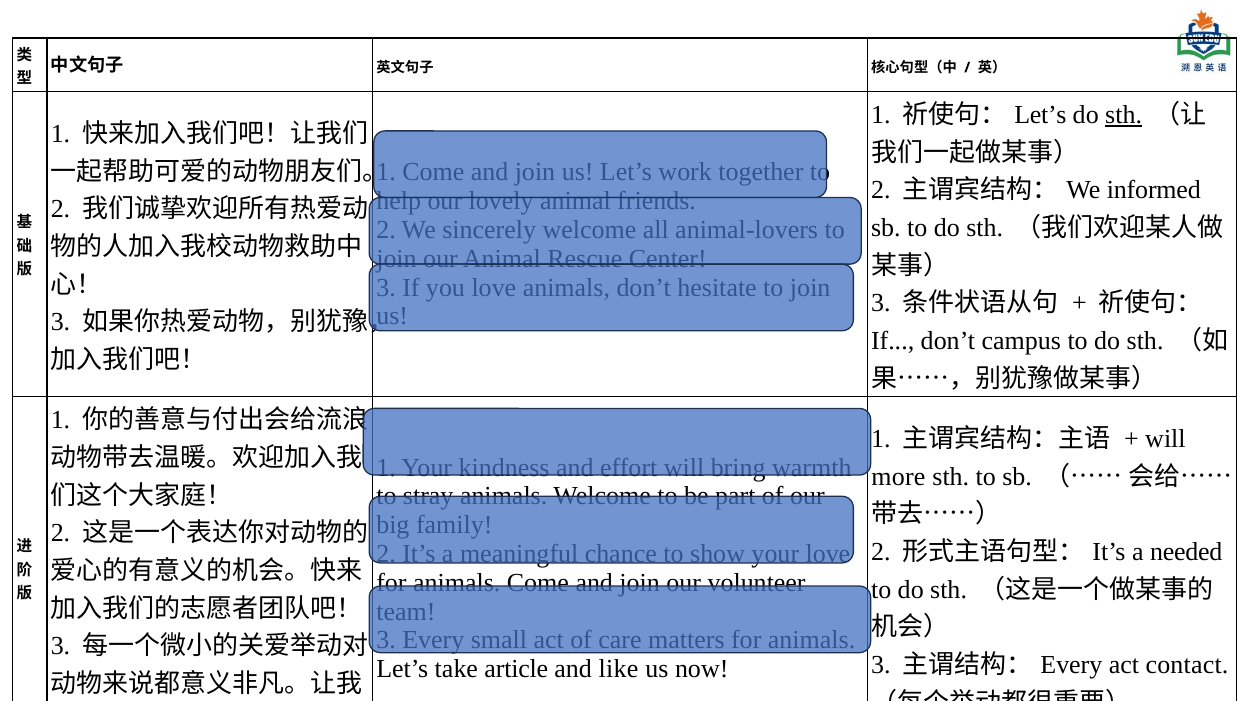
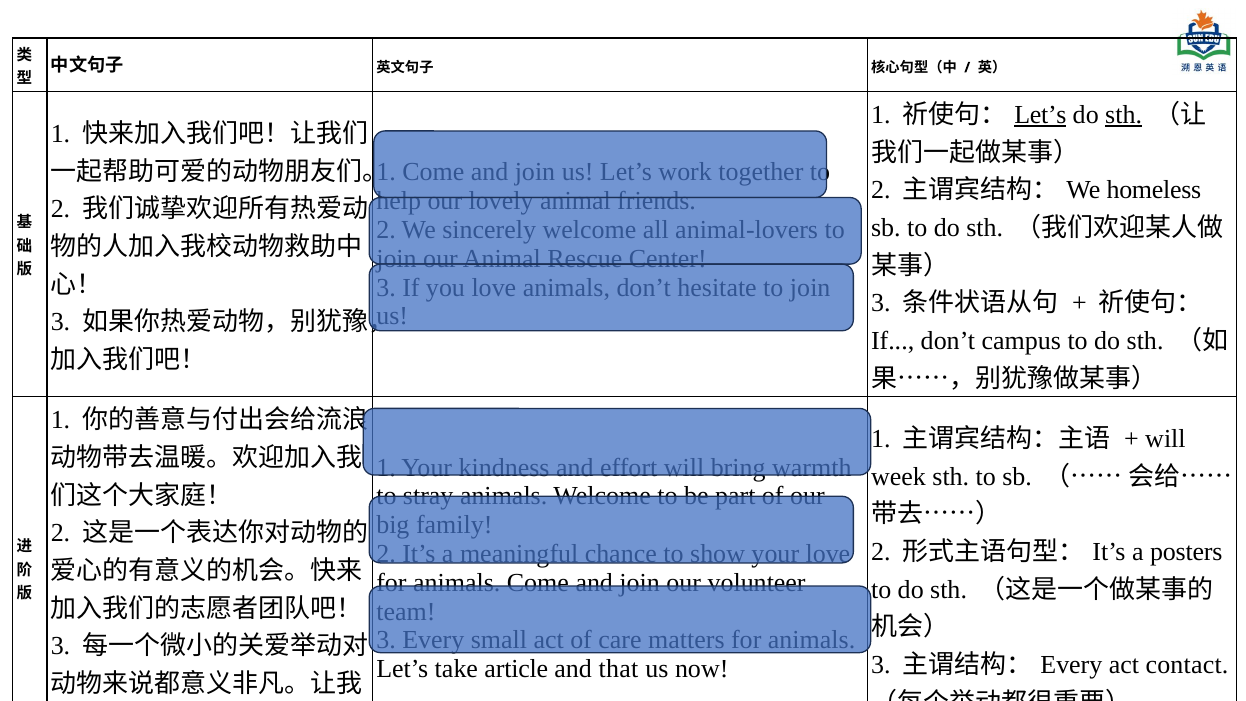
Let’s underline: none -> present (1040, 115)
informed: informed -> homeless (1154, 190)
more: more -> week (899, 477)
needed: needed -> posters (1186, 552)
like: like -> that (619, 669)
